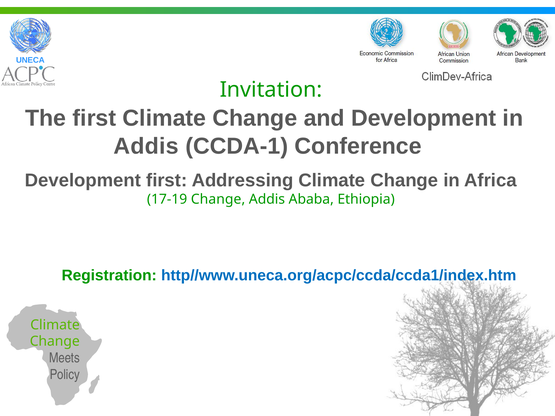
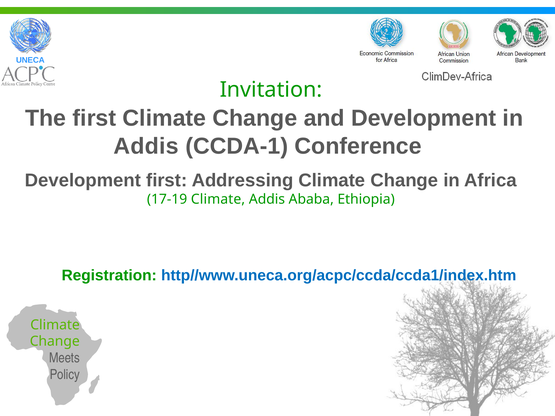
17-19 Change: Change -> Climate (218, 199)
